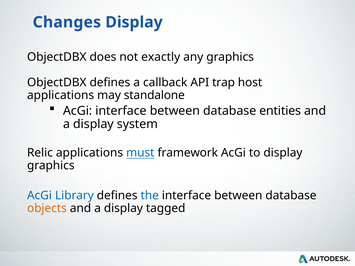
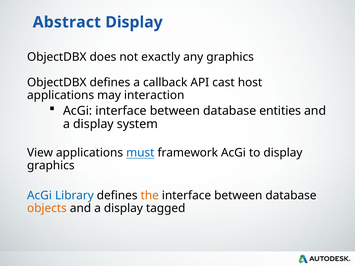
Changes: Changes -> Abstract (67, 22)
trap: trap -> cast (223, 83)
standalone: standalone -> interaction (154, 95)
Relic: Relic -> View (40, 153)
the colour: blue -> orange (150, 196)
